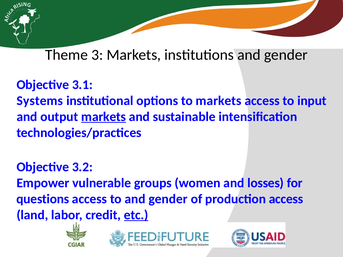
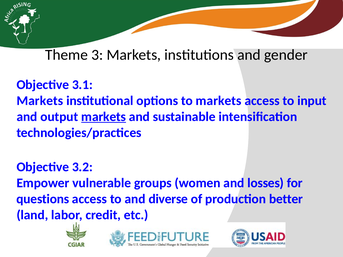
Systems: Systems -> Markets (40, 101)
to and gender: gender -> diverse (168, 199)
production access: access -> better (286, 199)
etc underline: present -> none (136, 215)
